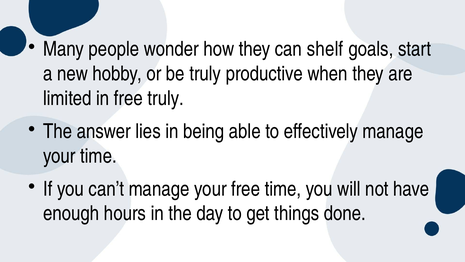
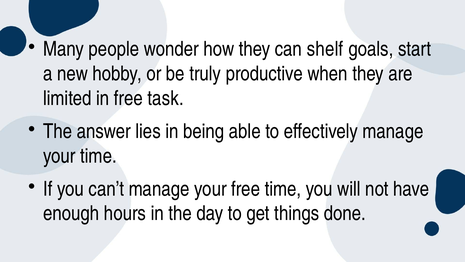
free truly: truly -> task (166, 98)
